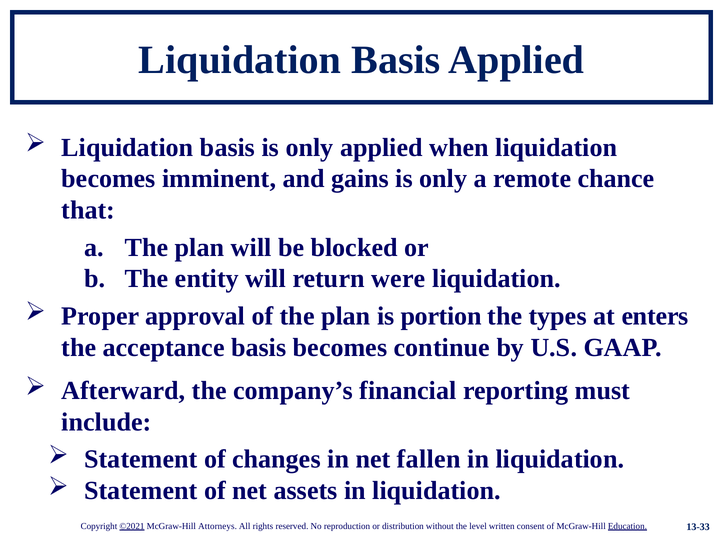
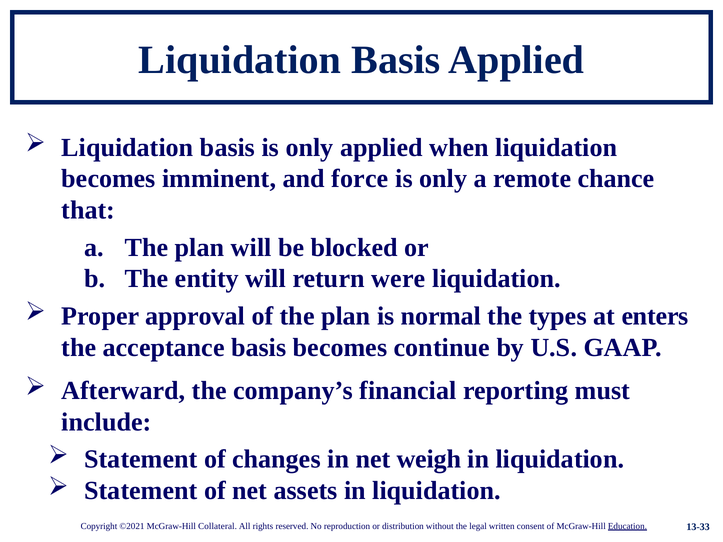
gains: gains -> force (360, 179)
portion: portion -> normal (441, 316)
fallen: fallen -> weigh (429, 460)
©2021 underline: present -> none (132, 526)
Attorneys: Attorneys -> Collateral (218, 526)
level: level -> legal (478, 526)
